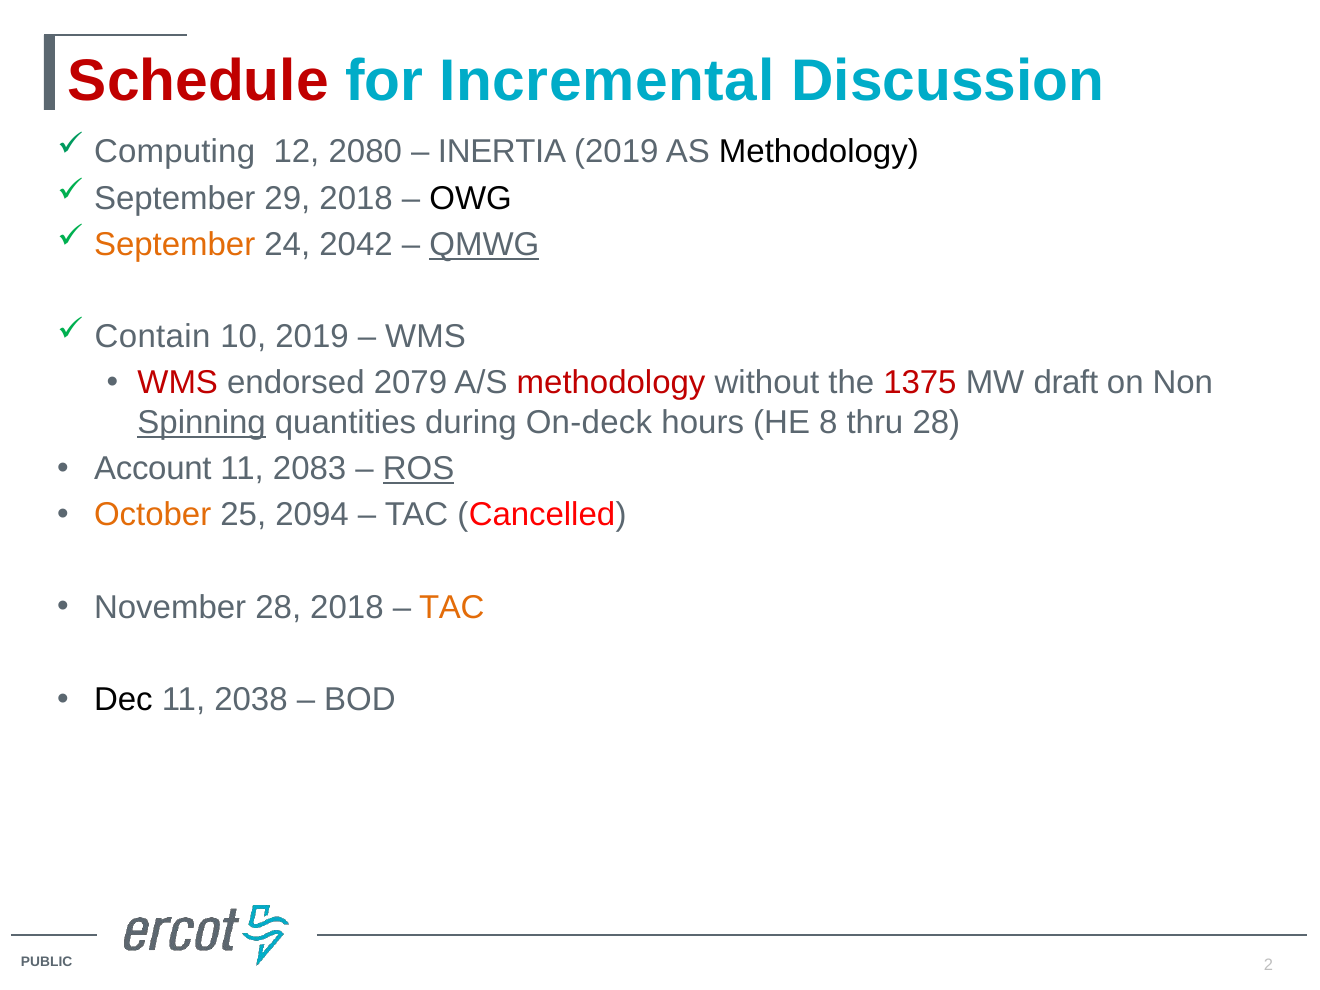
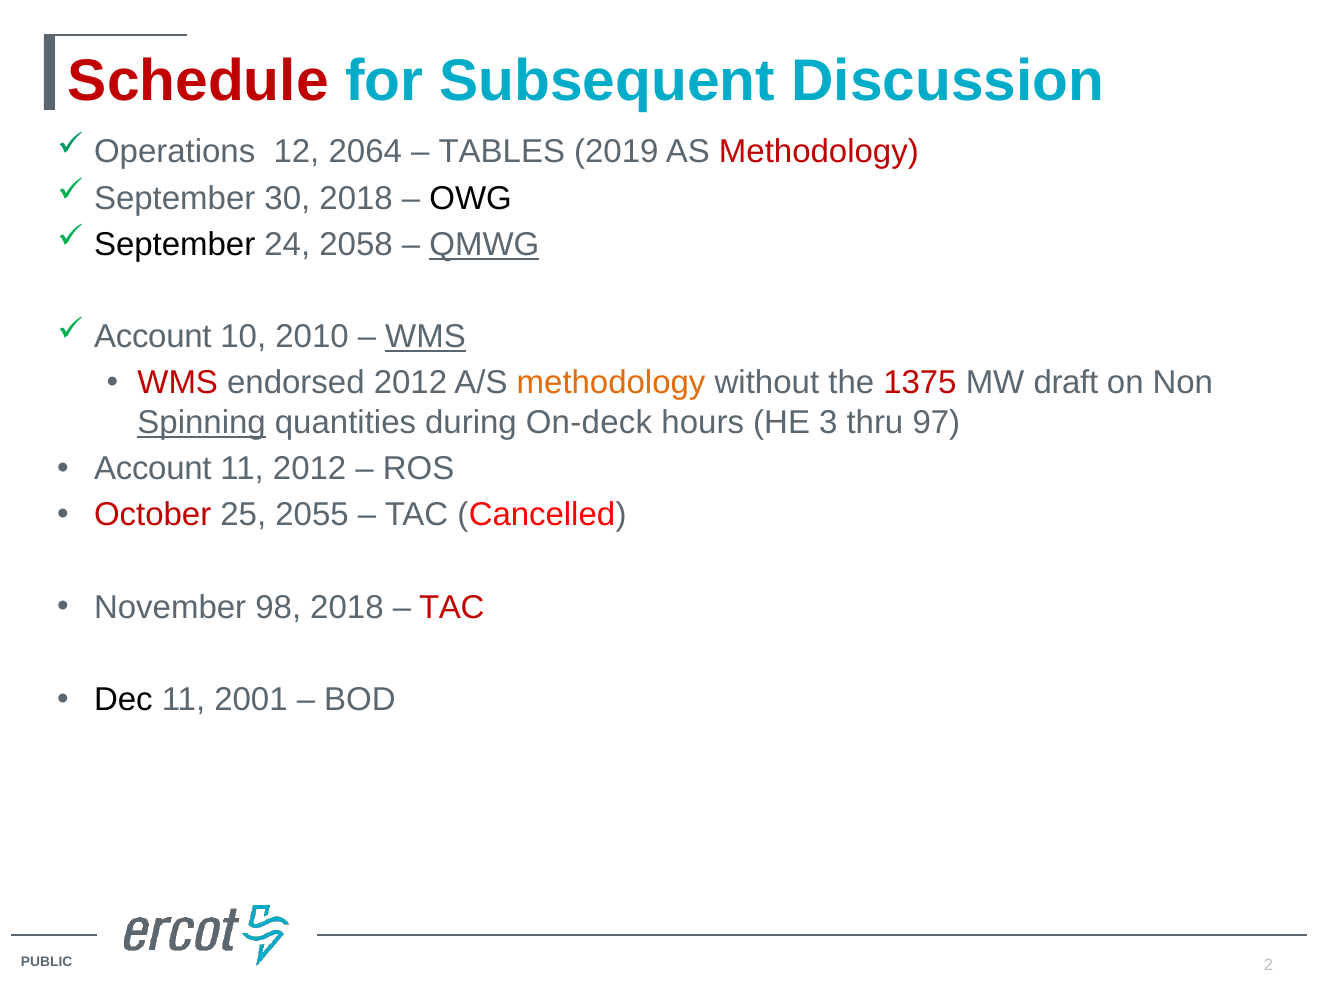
Incremental: Incremental -> Subsequent (607, 81)
Computing: Computing -> Operations (175, 152)
2080: 2080 -> 2064 (365, 152)
INERTIA: INERTIA -> TABLES (502, 152)
Methodology colour: black -> red (819, 152)
29: 29 -> 30 (287, 198)
September colour: orange -> black (175, 244)
2042: 2042 -> 2058 (356, 244)
Contain: Contain -> Account (153, 337)
10 2019: 2019 -> 2010 (312, 337)
WMS underline: none -> present (426, 337)
endorsed 2079: 2079 -> 2012 (410, 383)
methodology colour: red -> orange (611, 383)
8: 8 -> 3 (828, 423)
thru 28: 28 -> 97 (936, 423)
11 2083: 2083 -> 2012 (310, 469)
ROS underline: present -> none (419, 469)
October colour: orange -> red (153, 515)
2094: 2094 -> 2055 (312, 515)
November 28: 28 -> 98 (278, 607)
TAC colour: orange -> red (452, 607)
2038: 2038 -> 2001 (251, 700)
